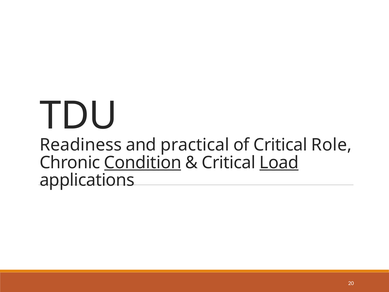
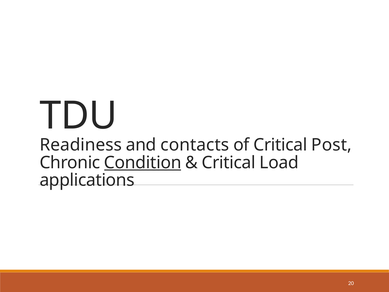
practical: practical -> contacts (195, 145)
Role: Role -> Post (331, 145)
Load underline: present -> none (279, 162)
